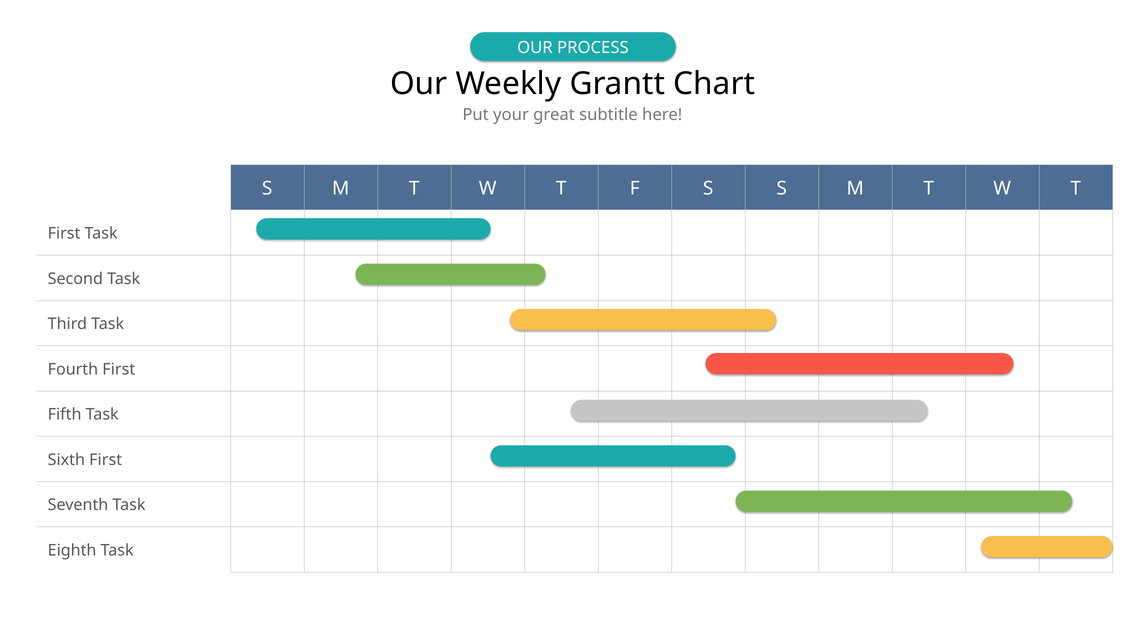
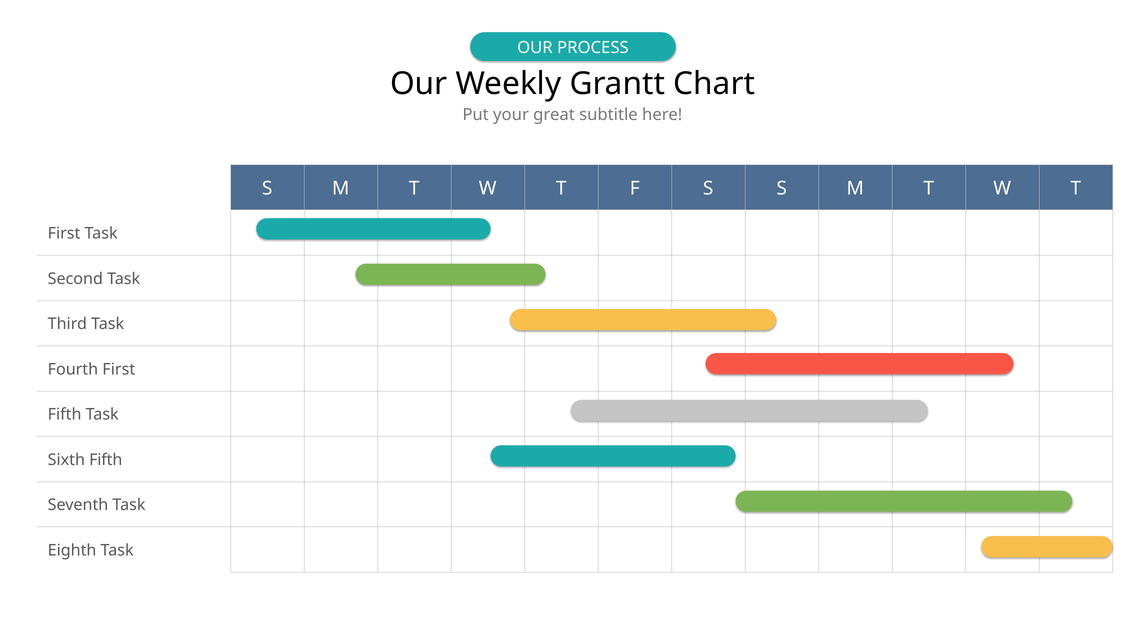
Sixth First: First -> Fifth (106, 460)
